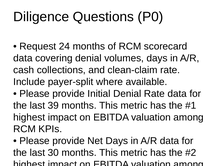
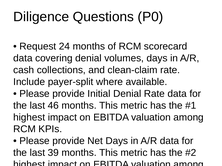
39: 39 -> 46 (53, 106)
30: 30 -> 39 (53, 153)
